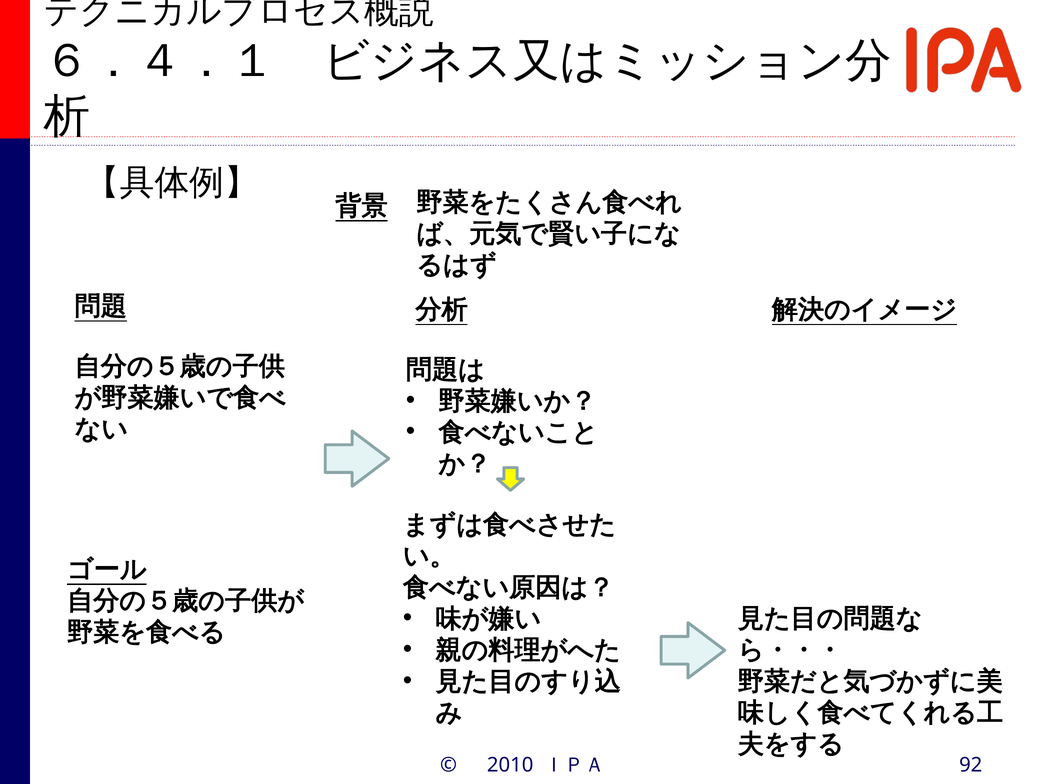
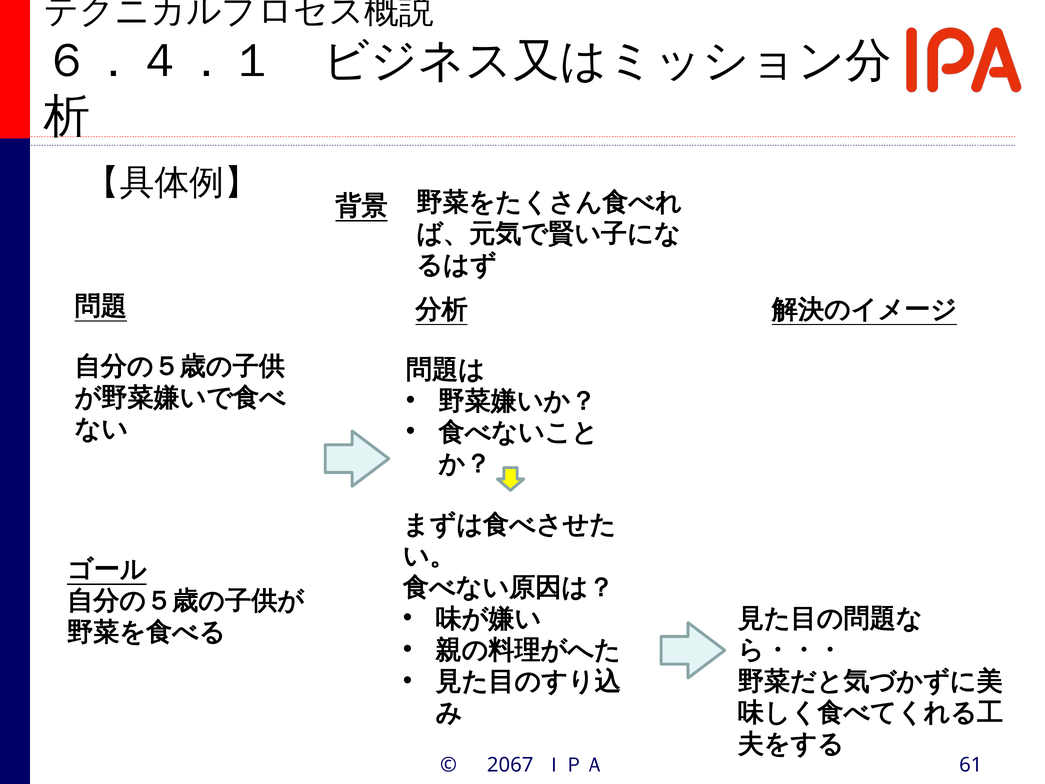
2010: 2010 -> 2067 (510, 765)
92: 92 -> 61 (971, 765)
